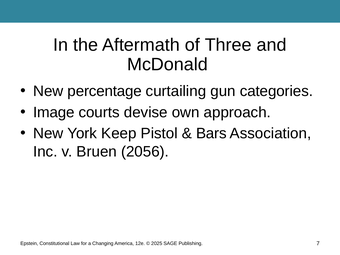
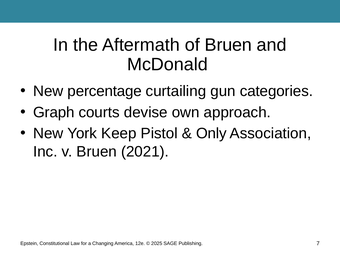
of Three: Three -> Bruen (228, 45)
Image: Image -> Graph (54, 112)
Bars: Bars -> Only (211, 133)
2056: 2056 -> 2021 (145, 152)
